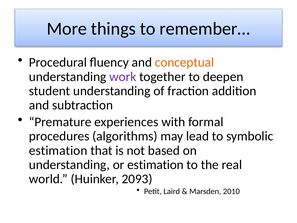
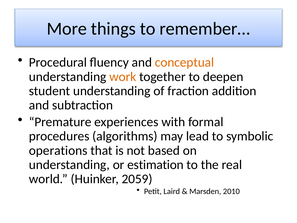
work colour: purple -> orange (123, 77)
estimation: estimation -> operations (58, 150)
2093: 2093 -> 2059 (137, 179)
